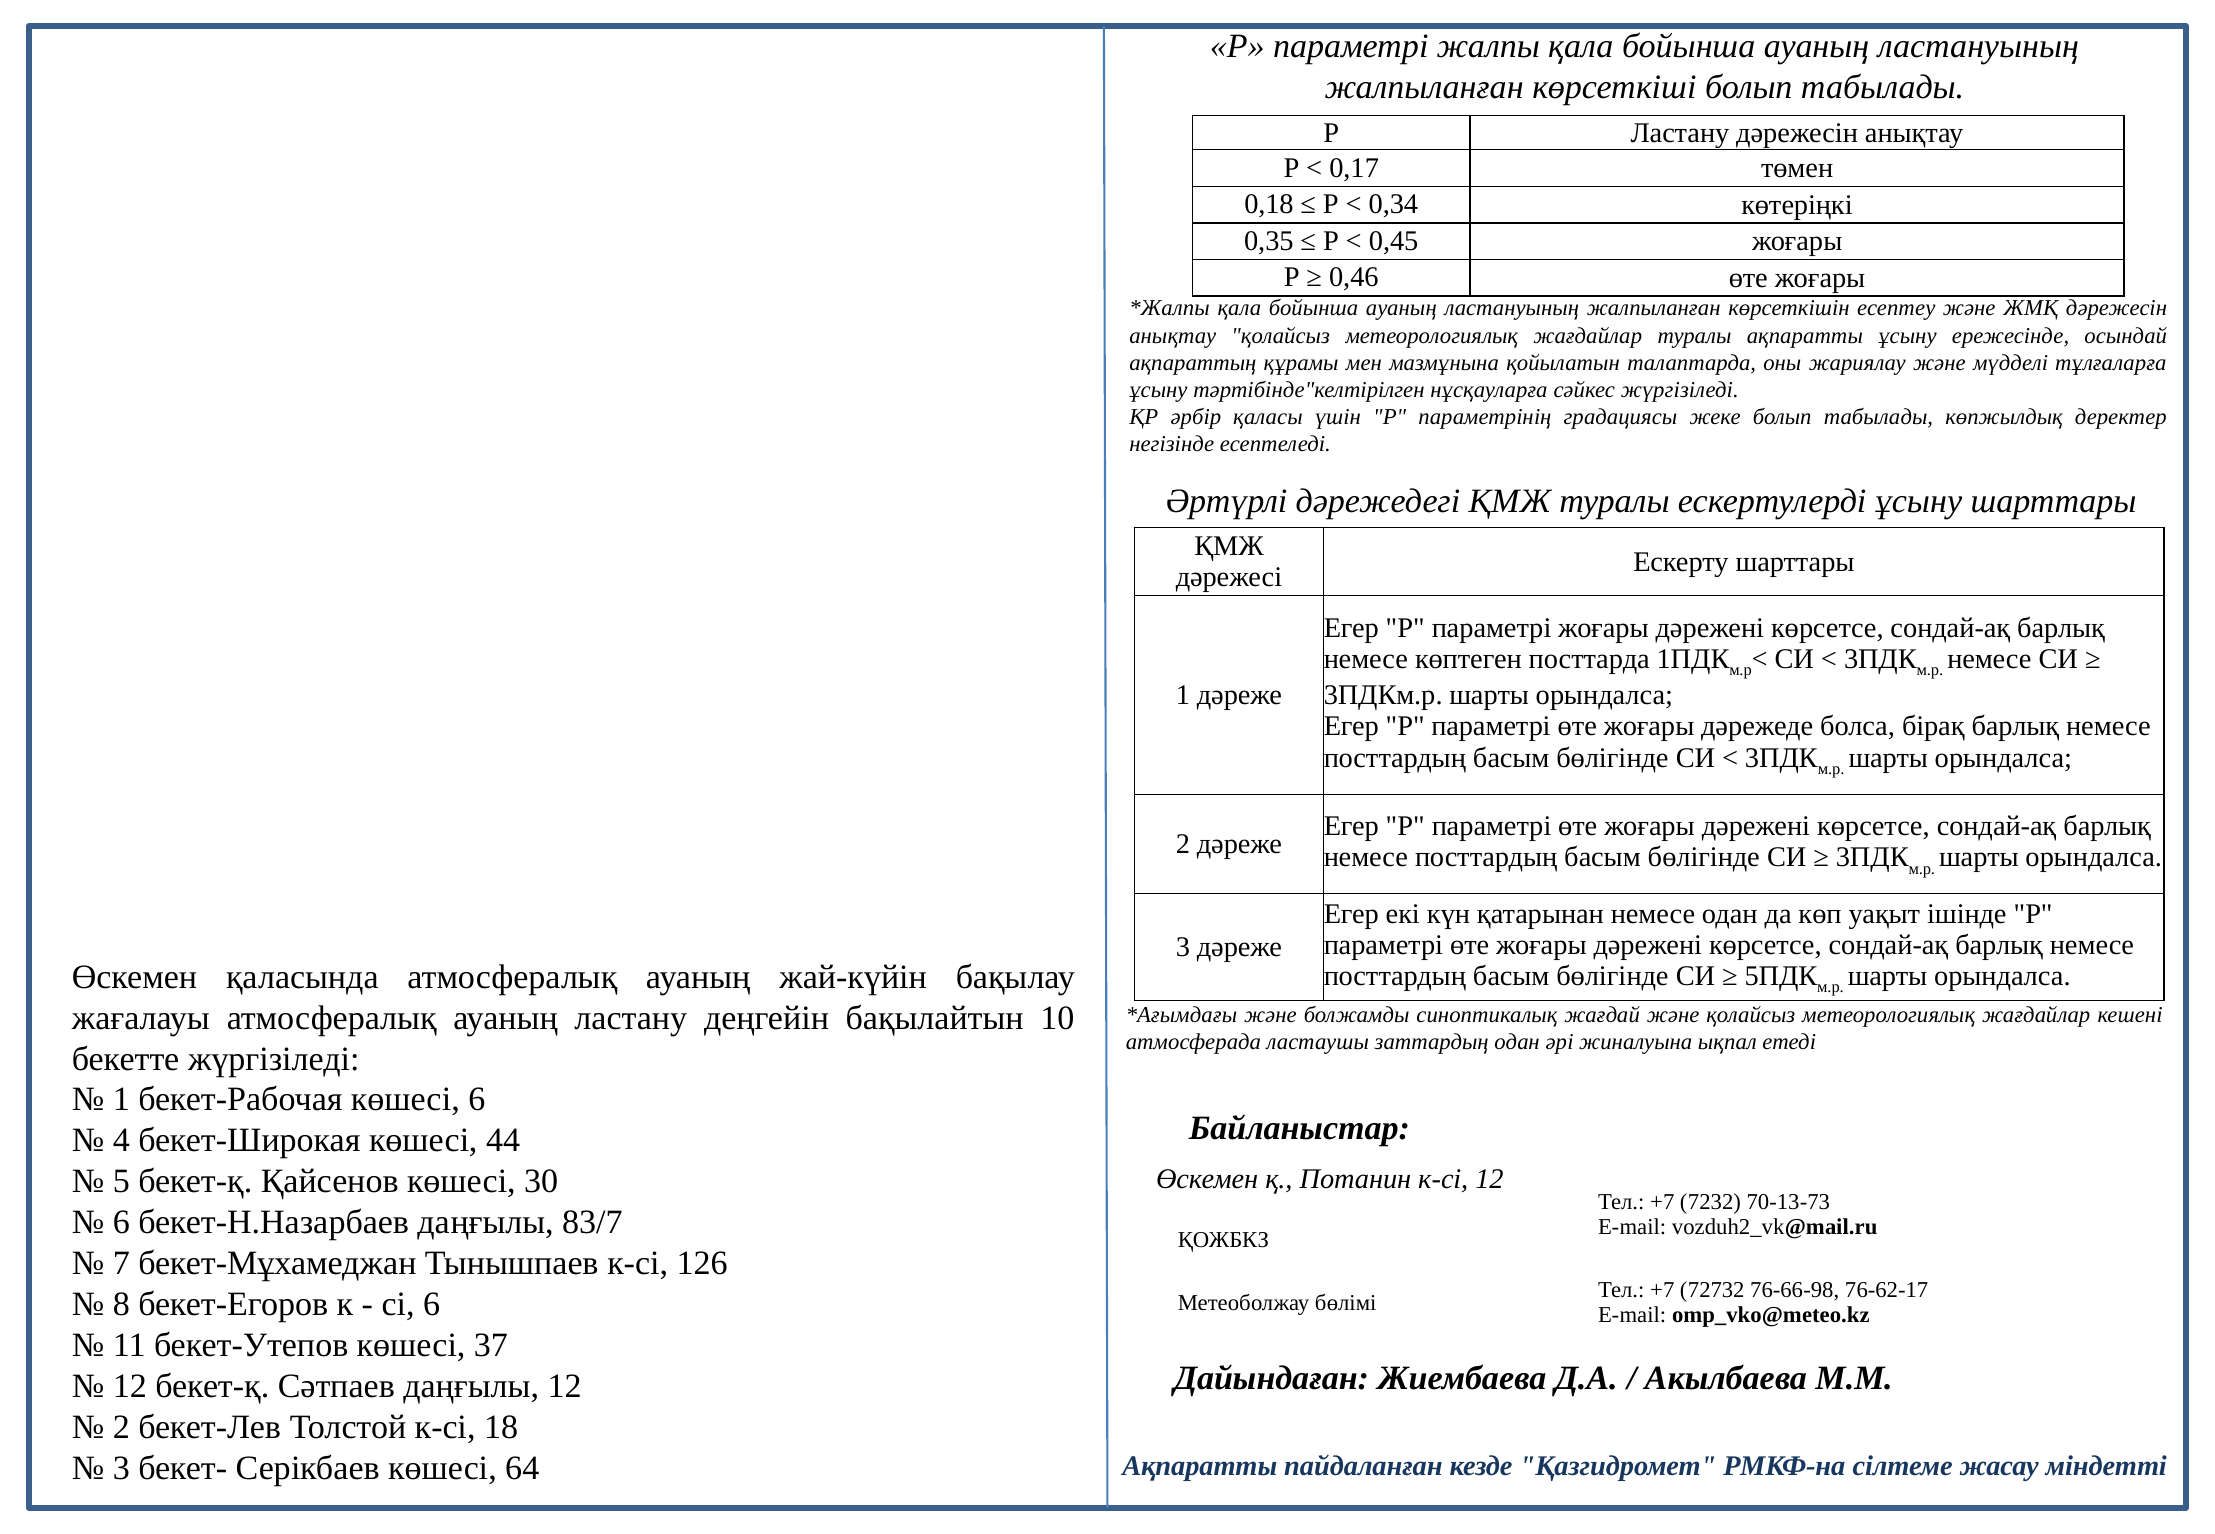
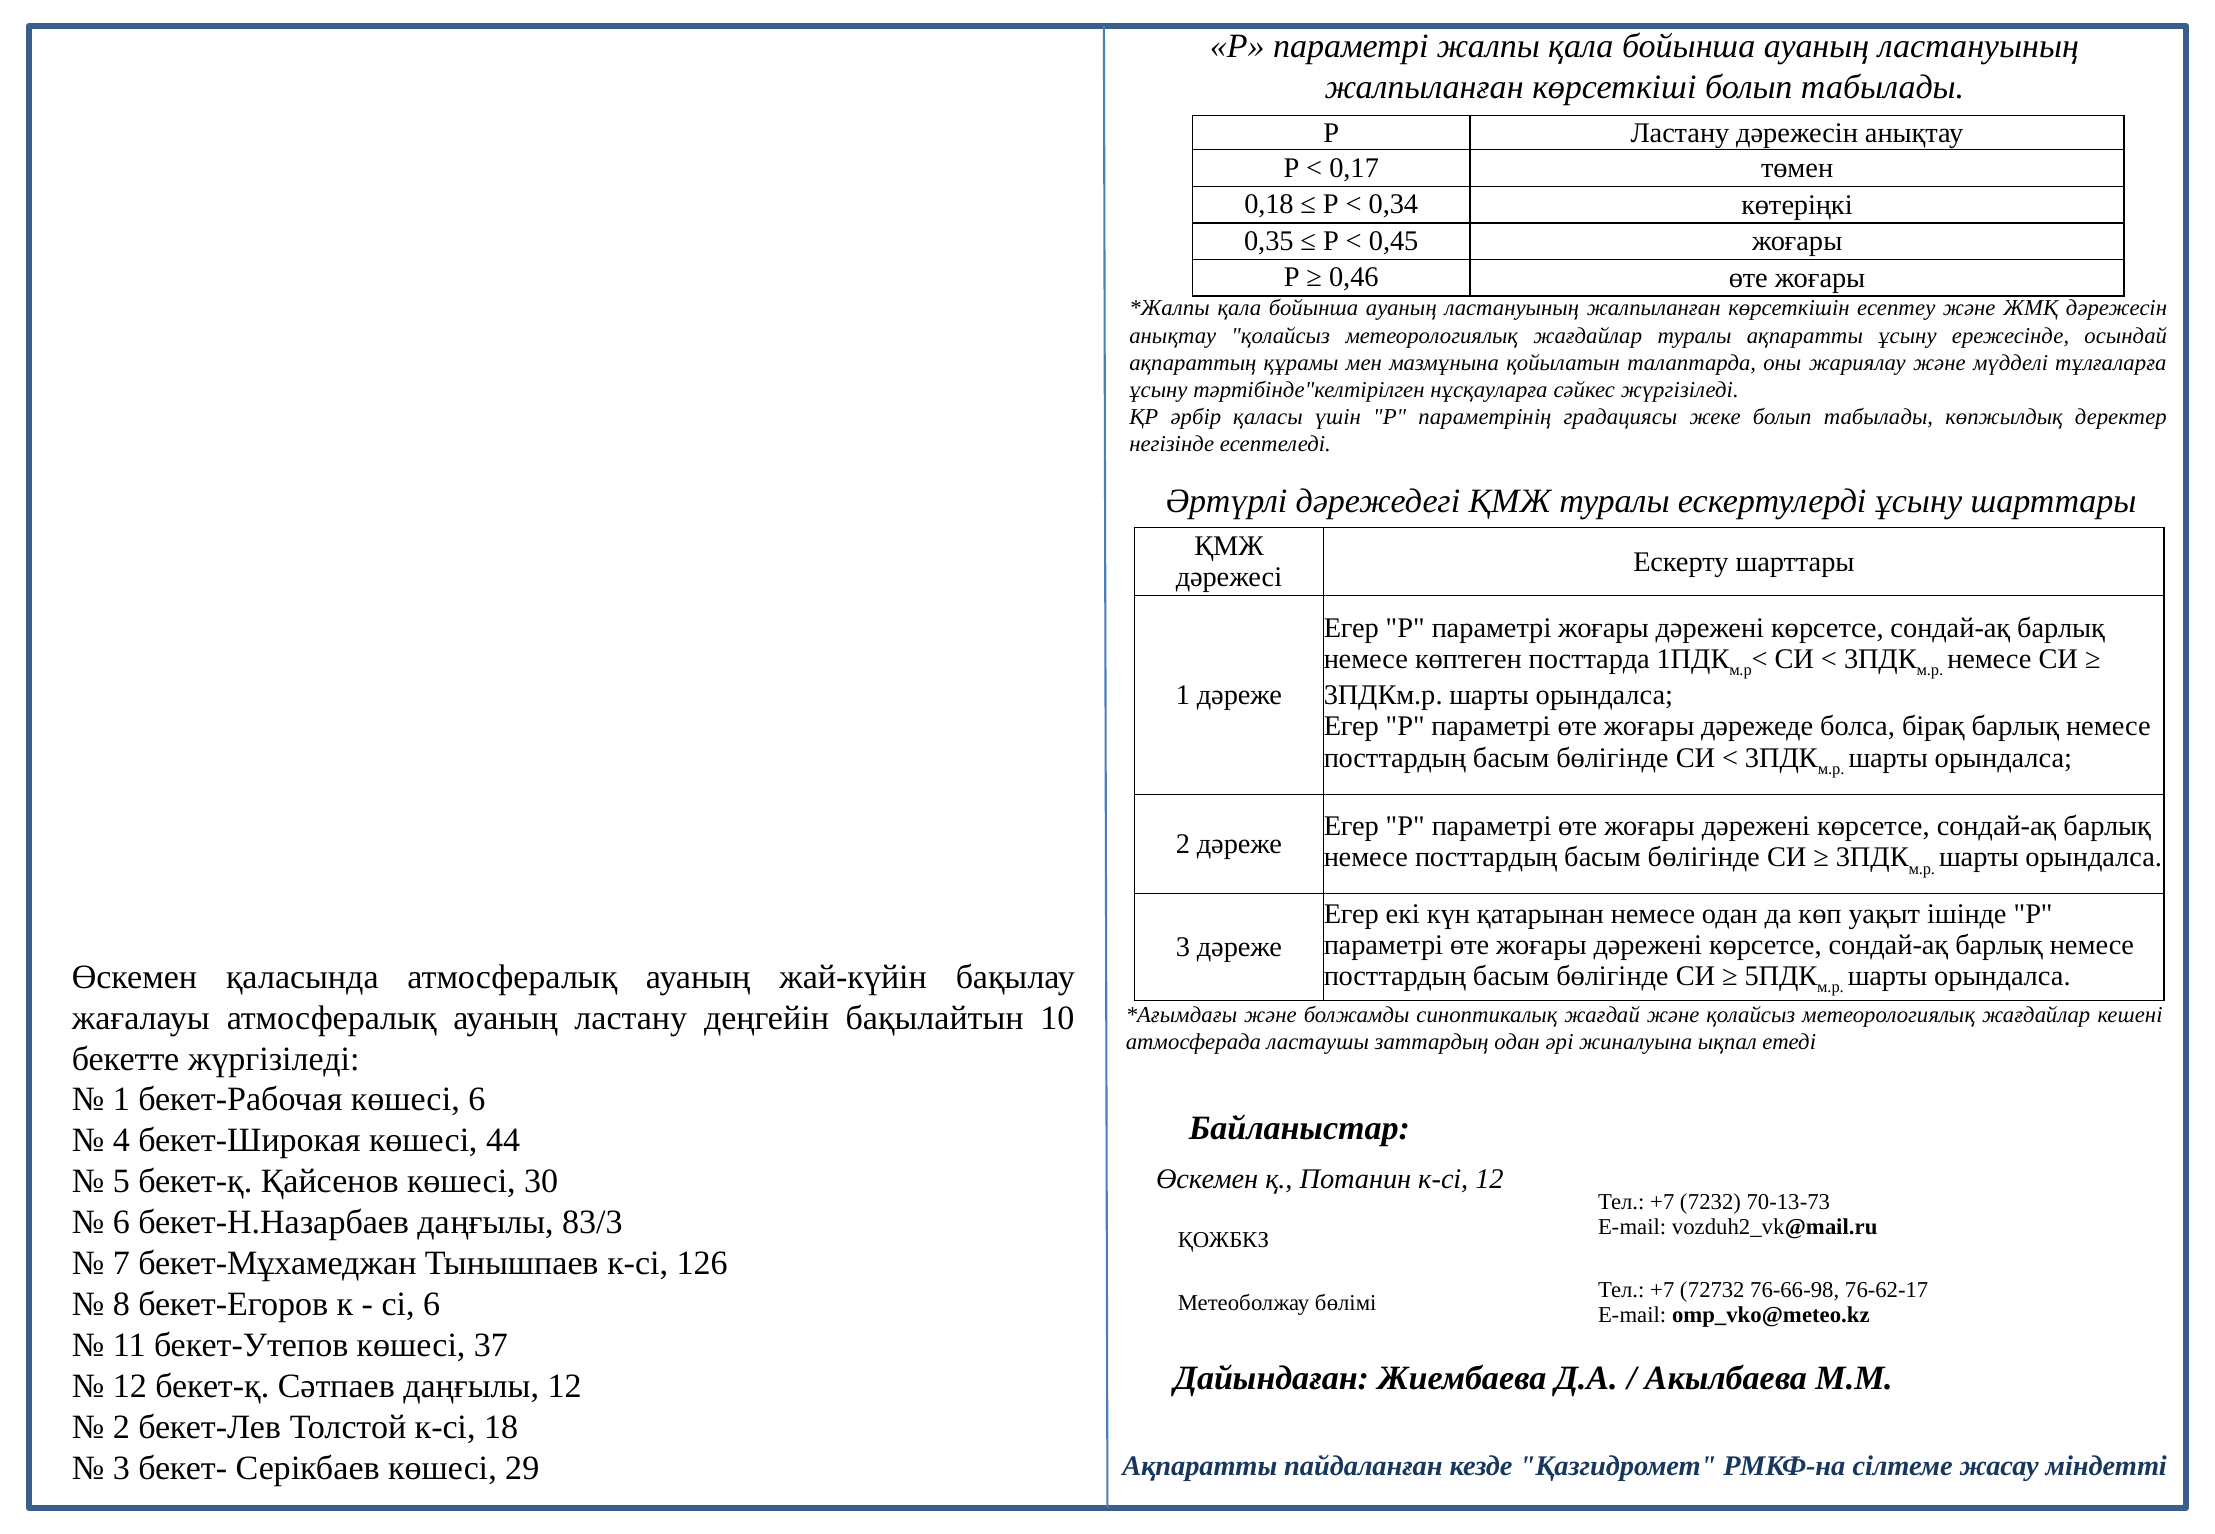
83/7: 83/7 -> 83/3 (592, 1222)
64: 64 -> 29 (522, 1467)
